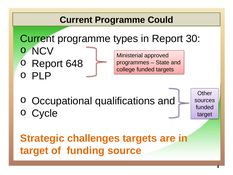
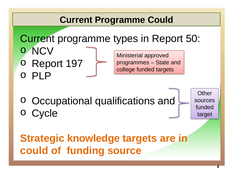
30: 30 -> 50 (193, 39)
648: 648 -> 197 (74, 64)
challenges: challenges -> knowledge (94, 138)
target: target -> could (34, 151)
